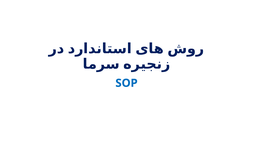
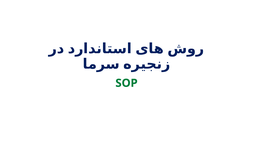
SOP colour: blue -> green (127, 83)
